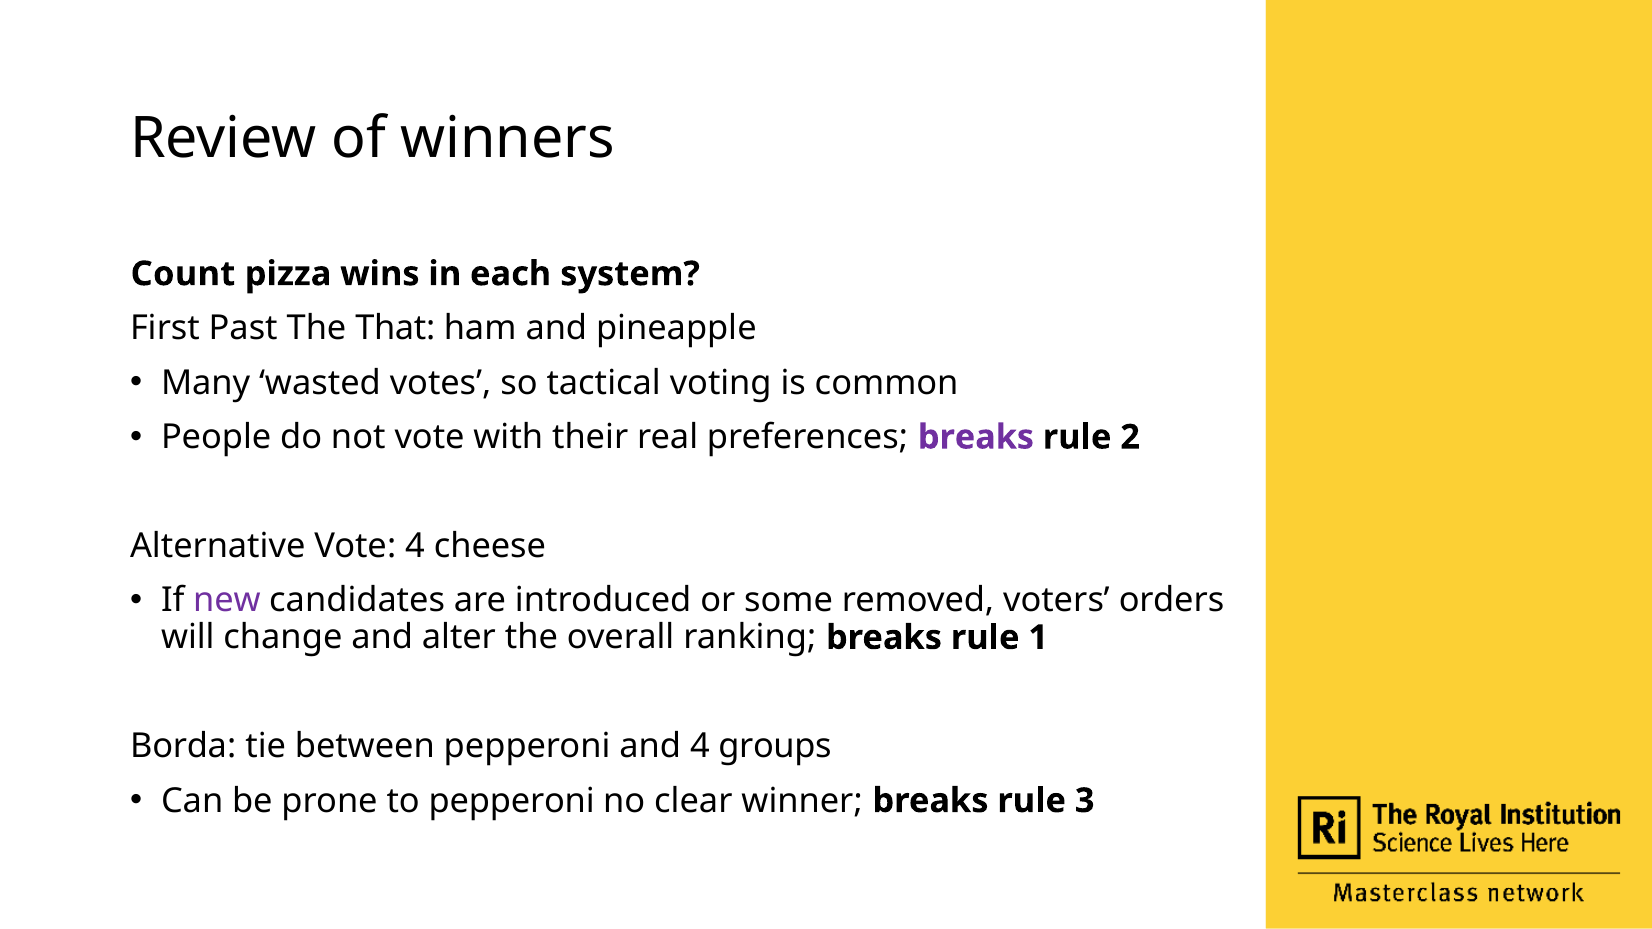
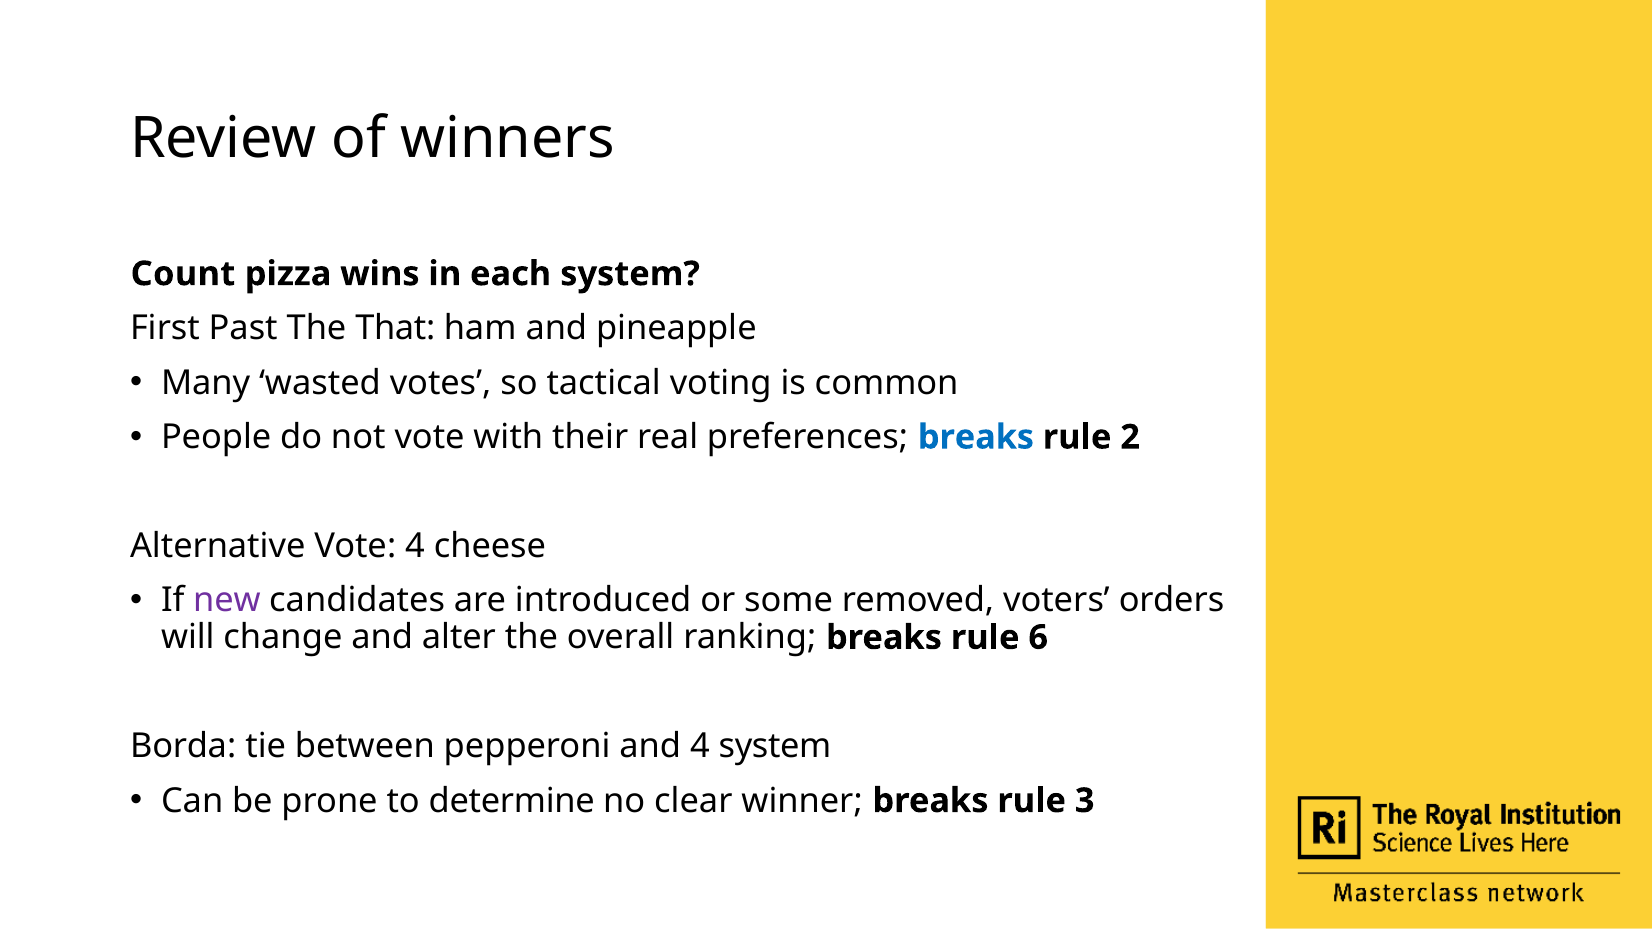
breaks colour: purple -> blue (976, 437)
1: 1 -> 6 (1038, 638)
4 groups: groups -> system (775, 747)
to pepperoni: pepperoni -> determine (512, 801)
